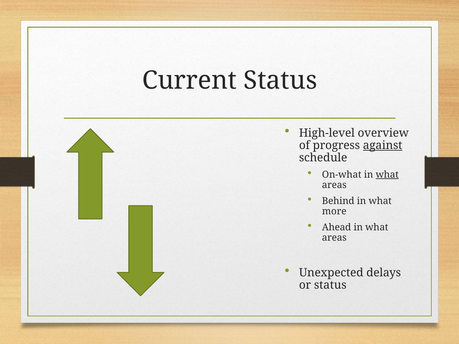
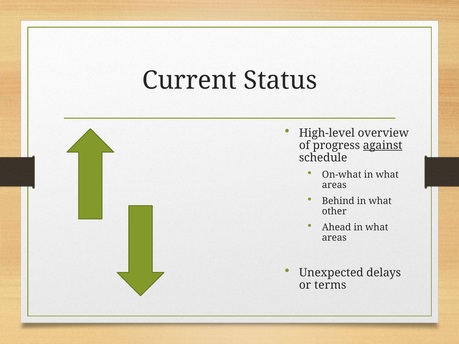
what underline: present -> none (387, 175)
more: more -> other (334, 211)
or status: status -> terms (330, 285)
